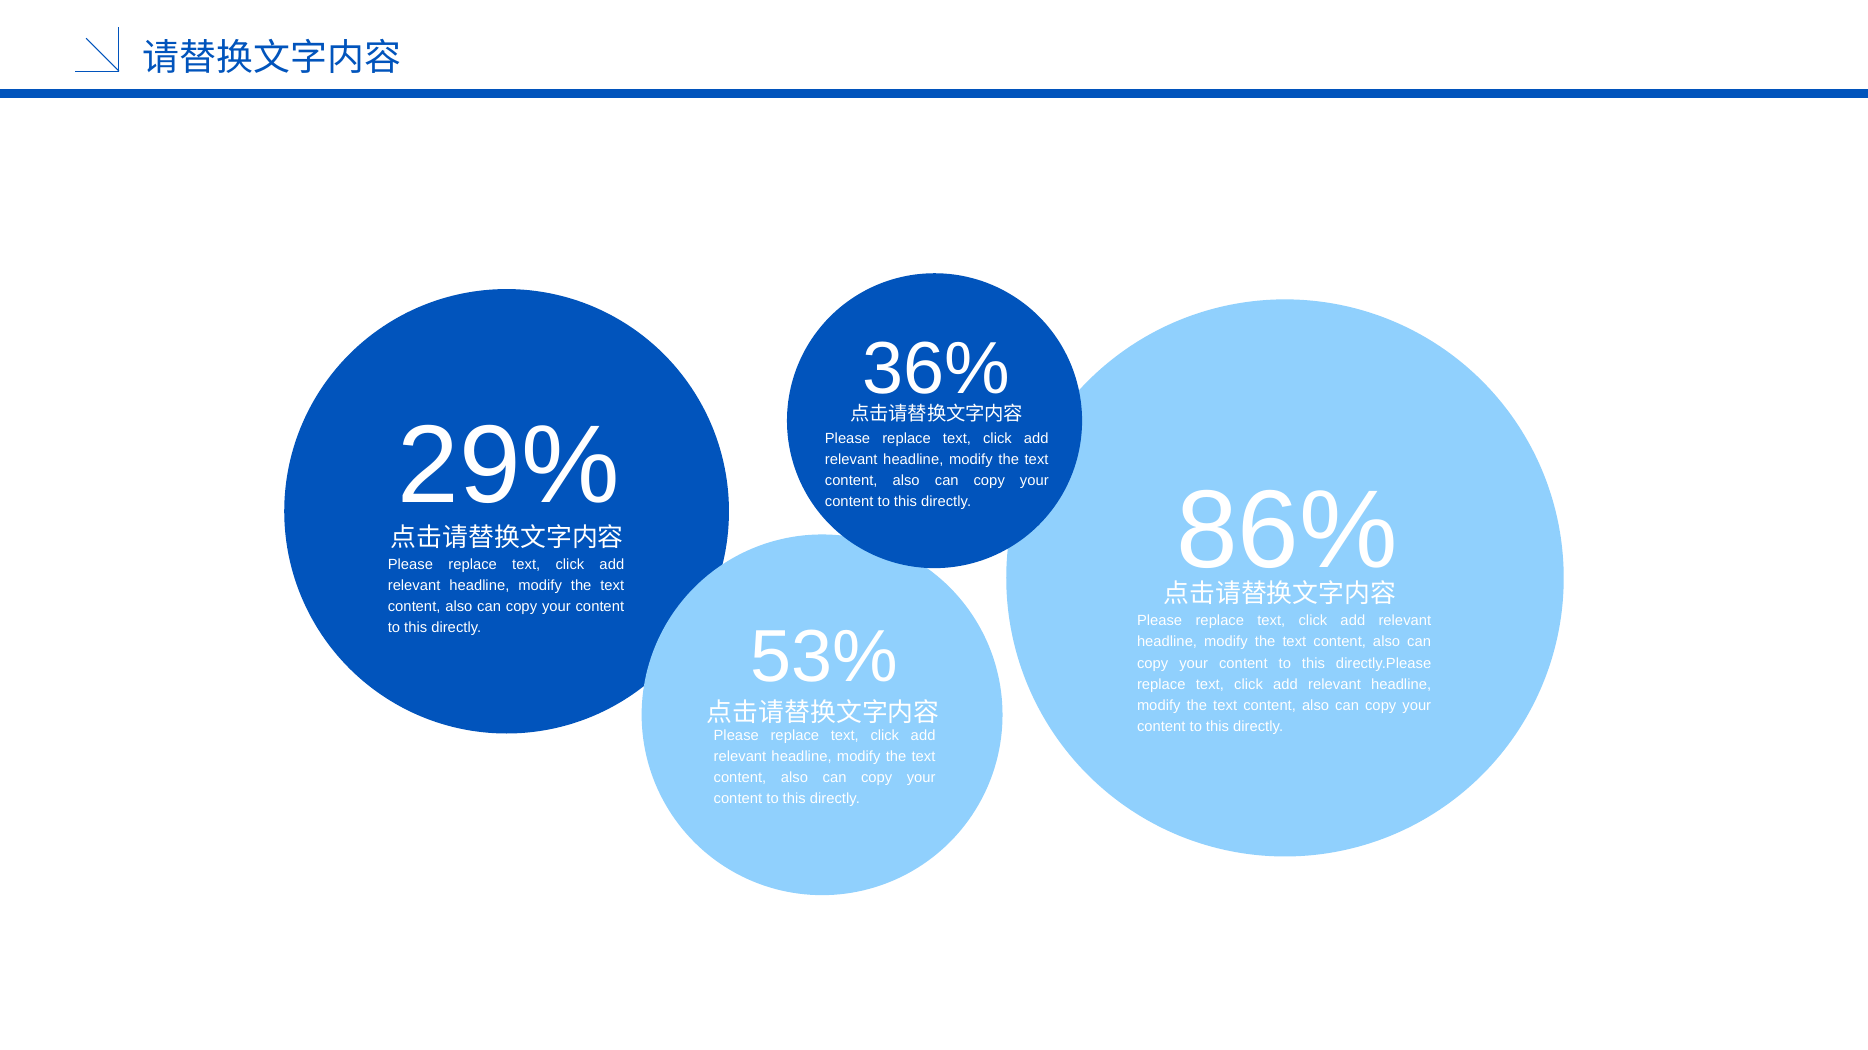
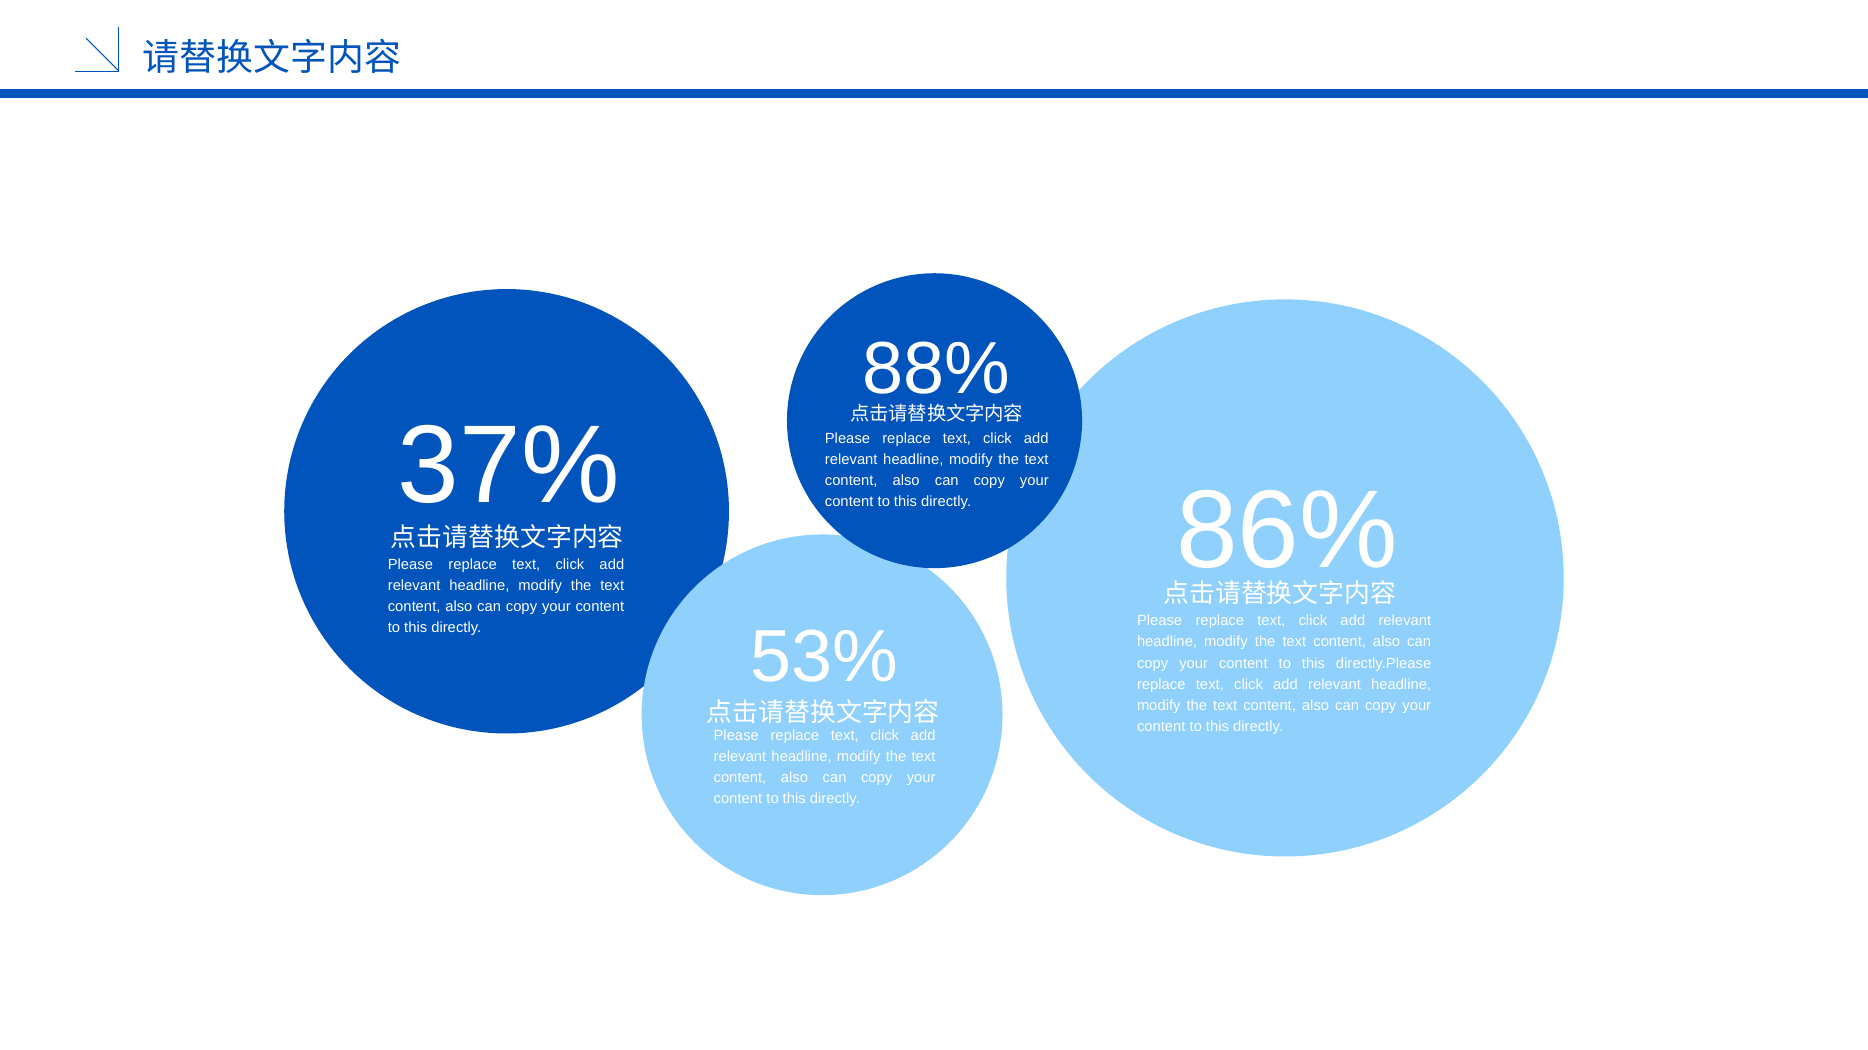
36%: 36% -> 88% (936, 369)
29%: 29% -> 37% (509, 466)
